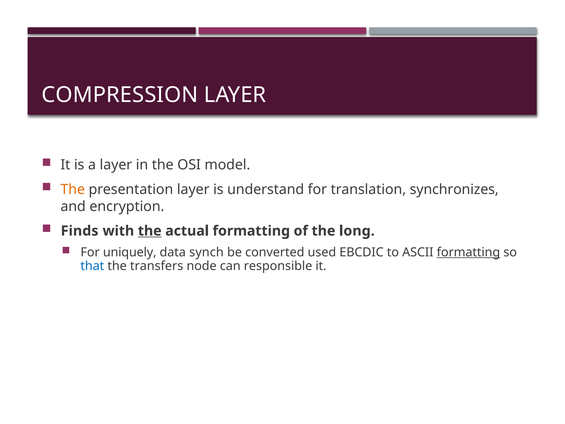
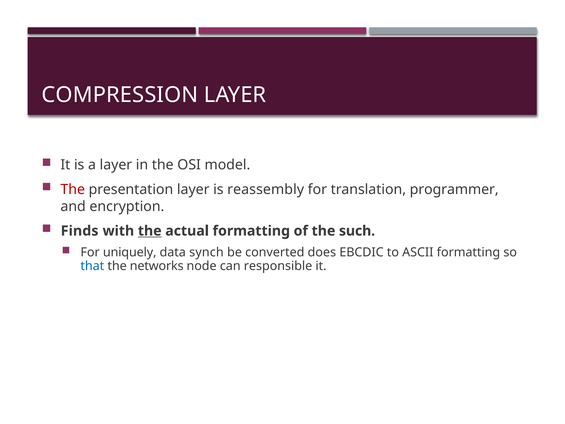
The colour: orange -> red (73, 189)
understand: understand -> reassembly (266, 189)
synchronizes: synchronizes -> programmer (454, 189)
long: long -> such (357, 231)
used: used -> does (322, 252)
formatting underline: present -> none (468, 252)
transfers: transfers -> networks (157, 266)
